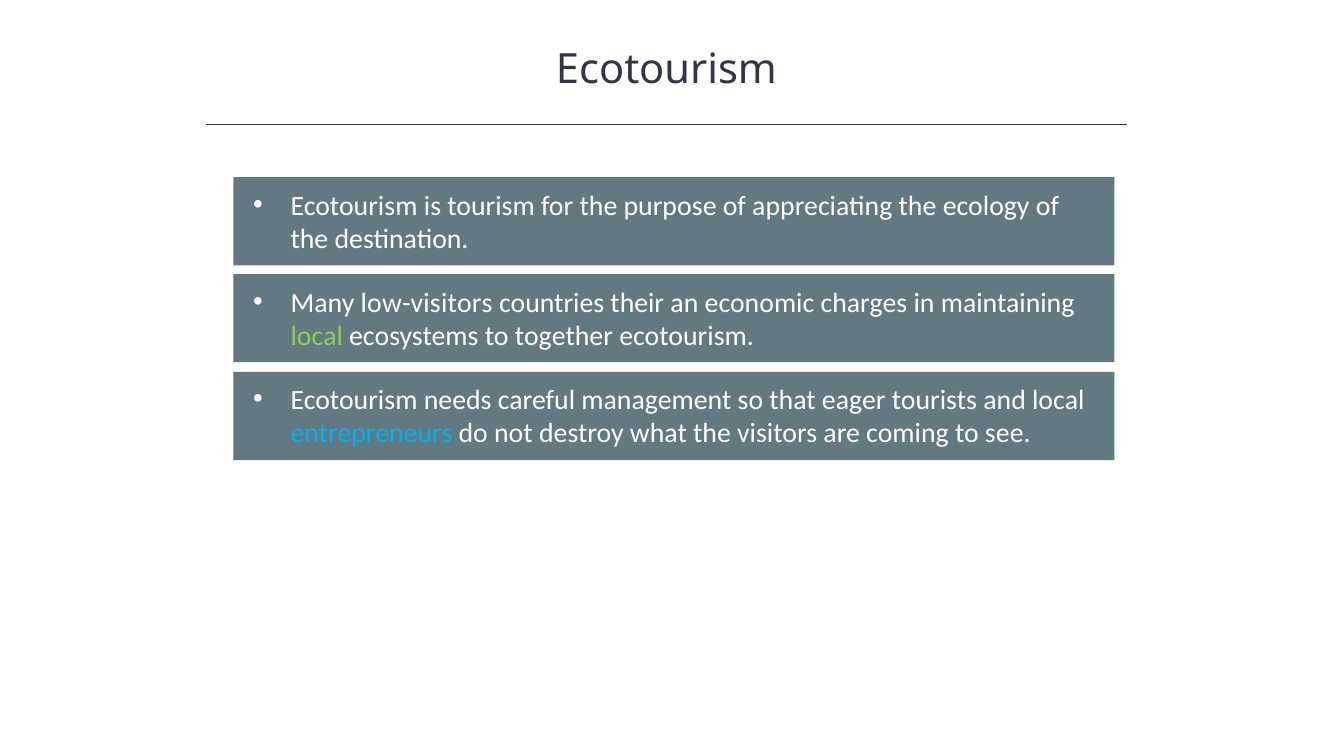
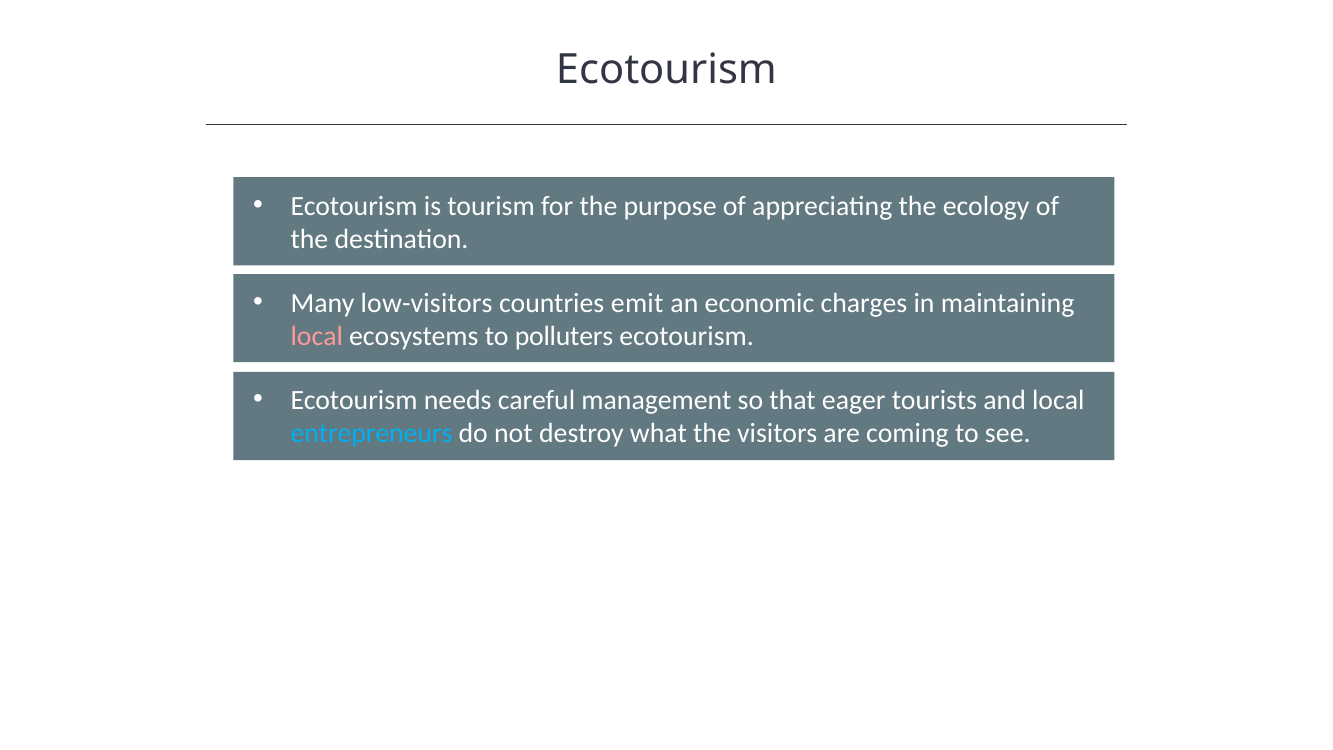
their: their -> emit (637, 303)
local colour: light green -> pink (317, 336)
together: together -> polluters (564, 336)
